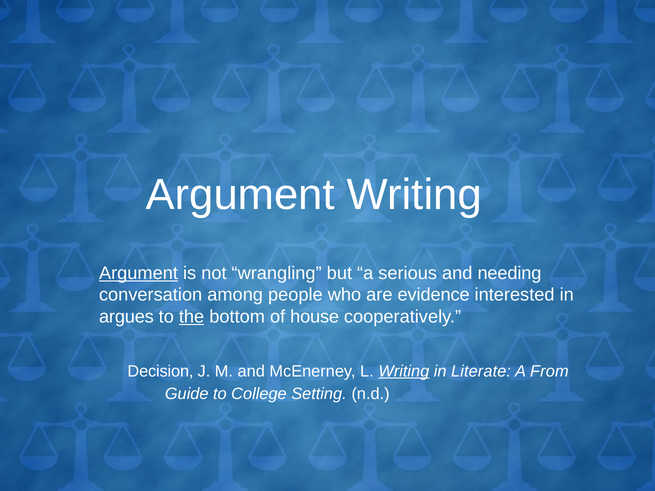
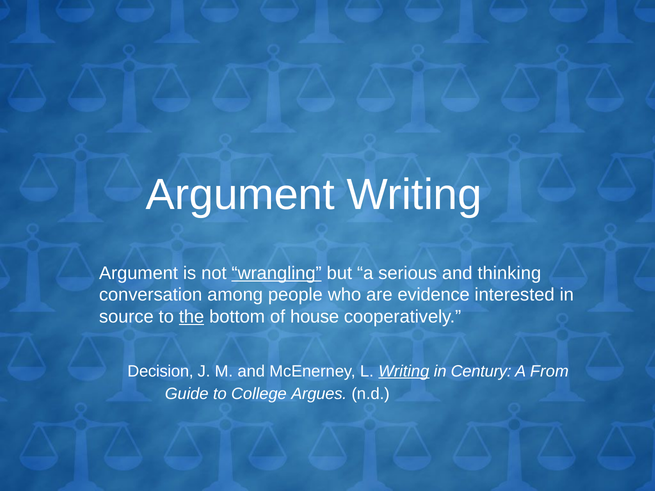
Argument underline: present -> none (138, 273)
wrangling underline: none -> present (277, 273)
needing: needing -> thinking (509, 273)
argues: argues -> source (126, 317)
Literate: Literate -> Century (481, 371)
Setting: Setting -> Argues (319, 394)
